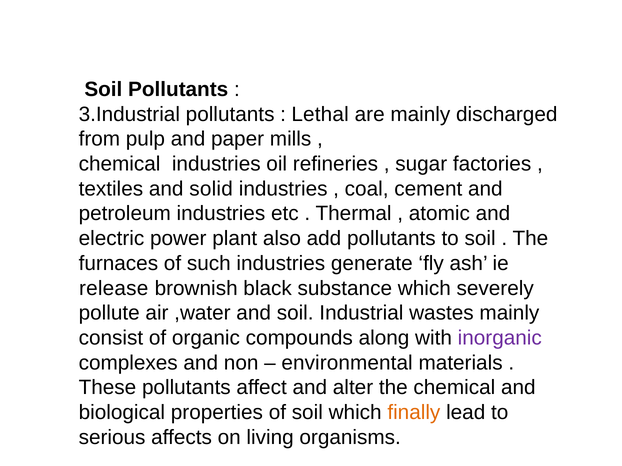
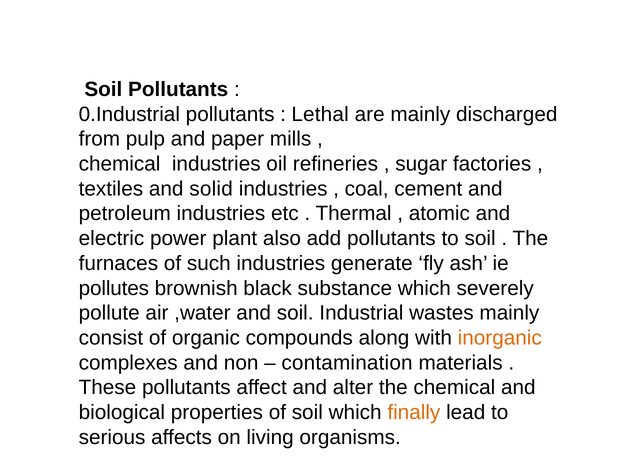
3.Industrial: 3.Industrial -> 0.Industrial (129, 114)
release: release -> pollutes (114, 289)
inorganic colour: purple -> orange (500, 338)
environmental: environmental -> contamination (347, 363)
